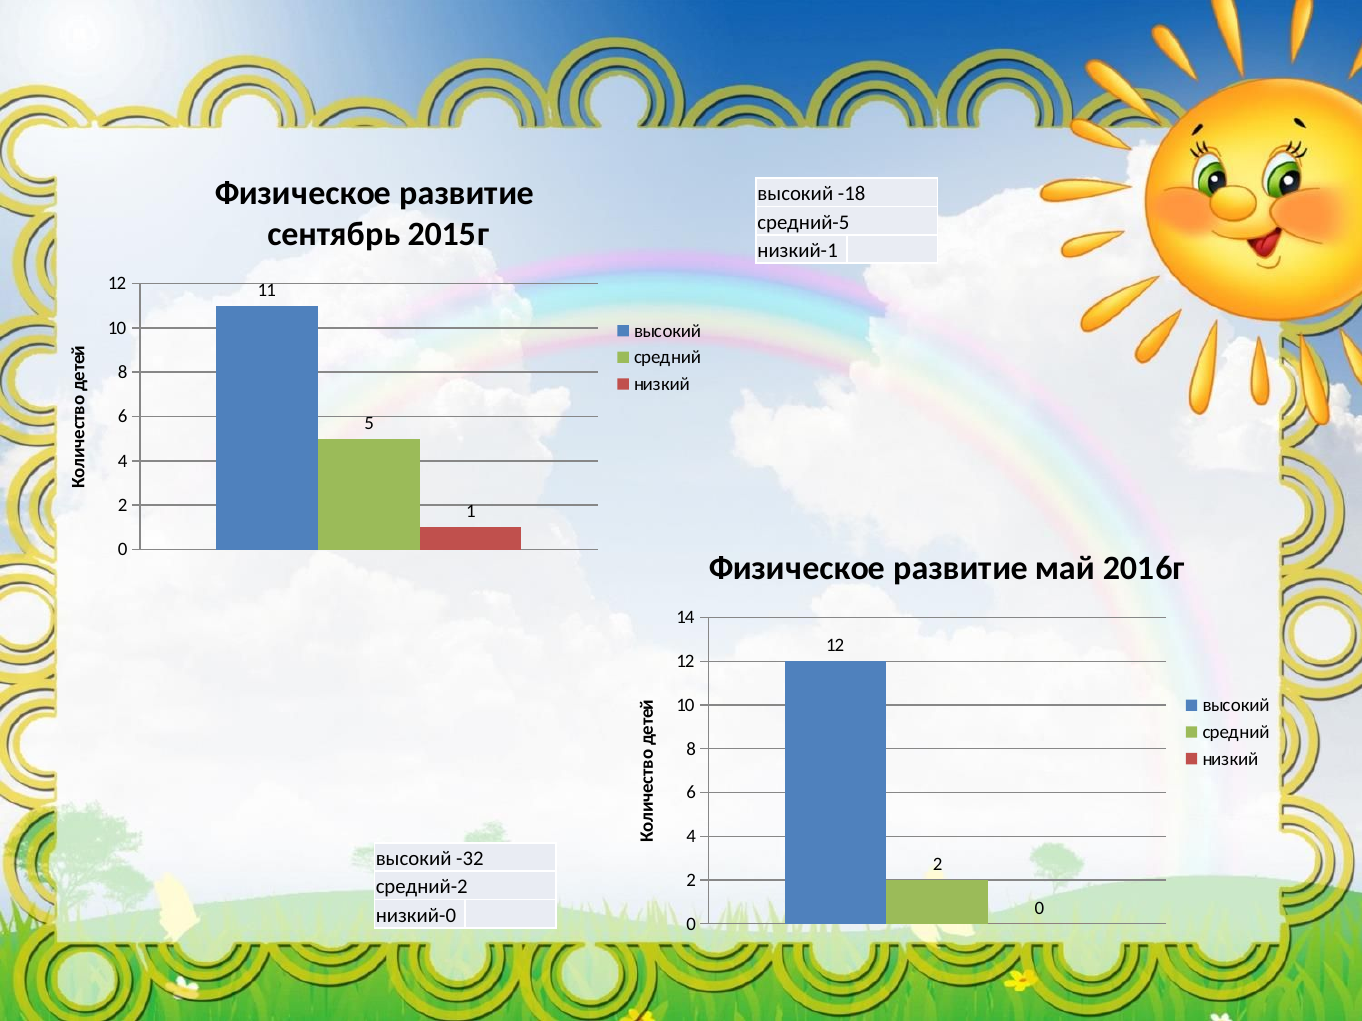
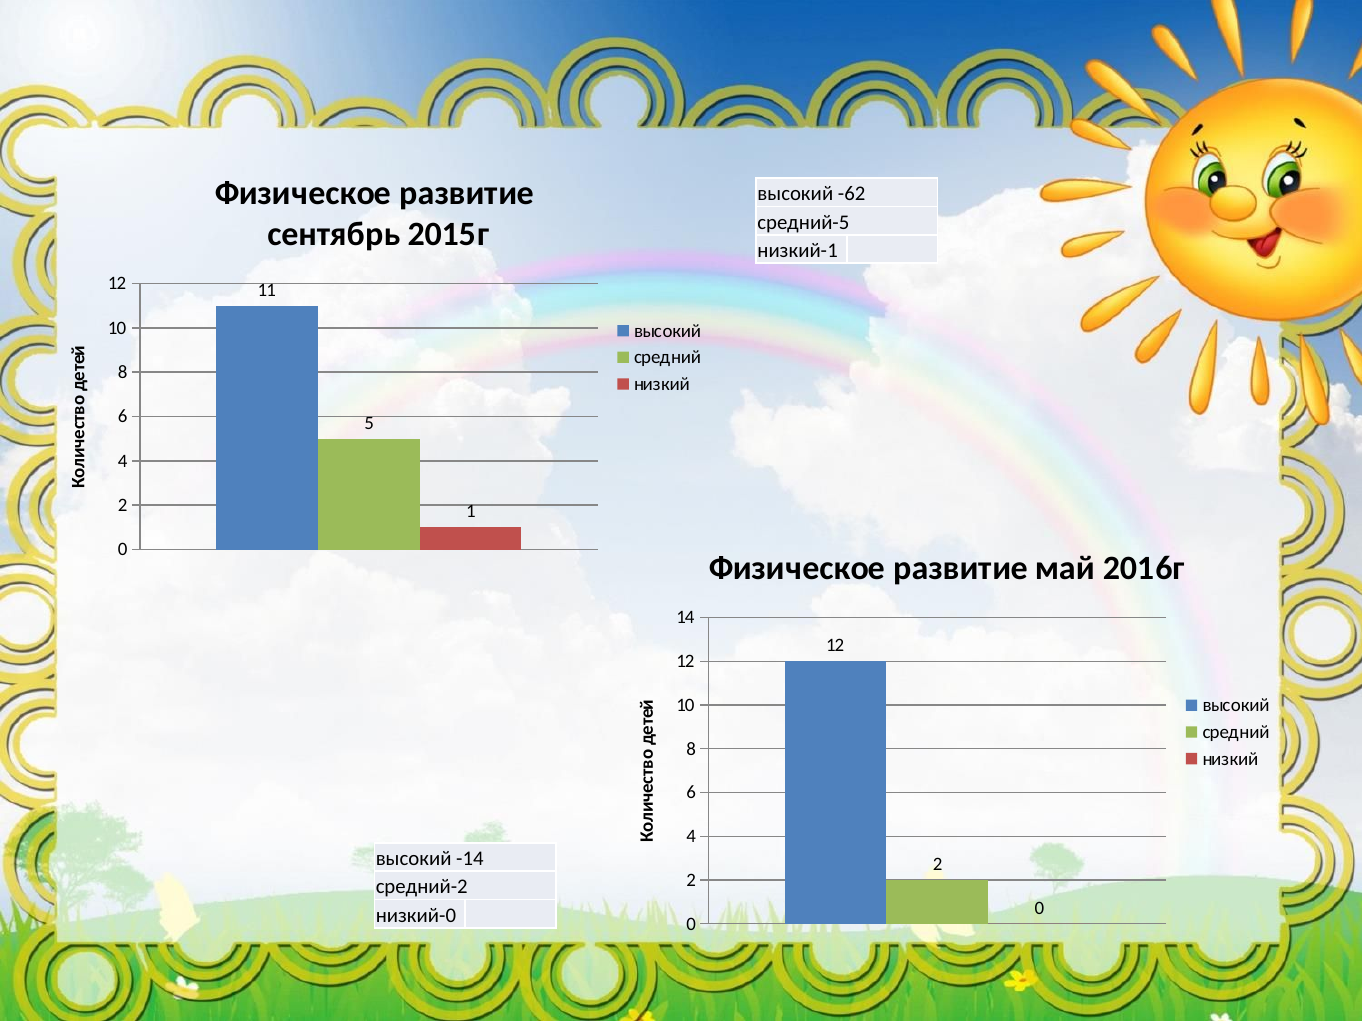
-18: -18 -> -62 (852, 194)
-32: -32 -> -14 (470, 859)
